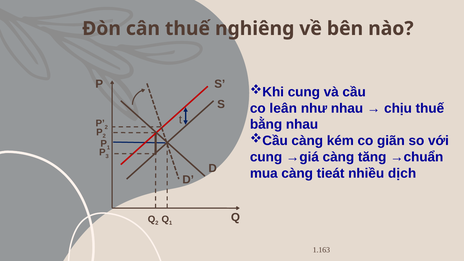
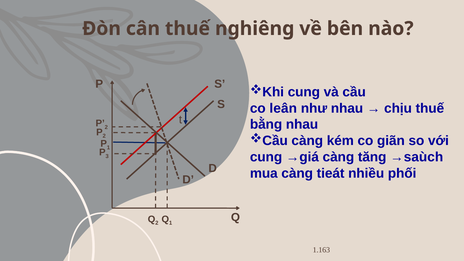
→chuẩn: →chuẩn -> →saùch (417, 157)
dịch: dịch -> phối (402, 173)
